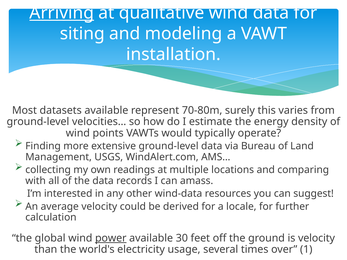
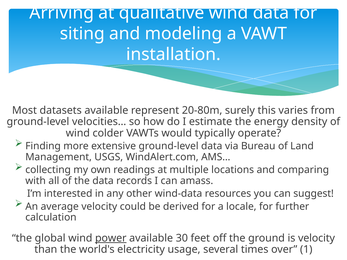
Arriving underline: present -> none (62, 13)
70-80m: 70-80m -> 20-80m (202, 110)
points: points -> colder (108, 133)
